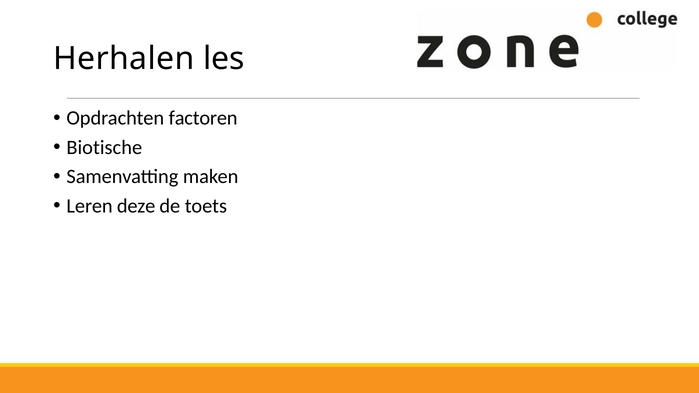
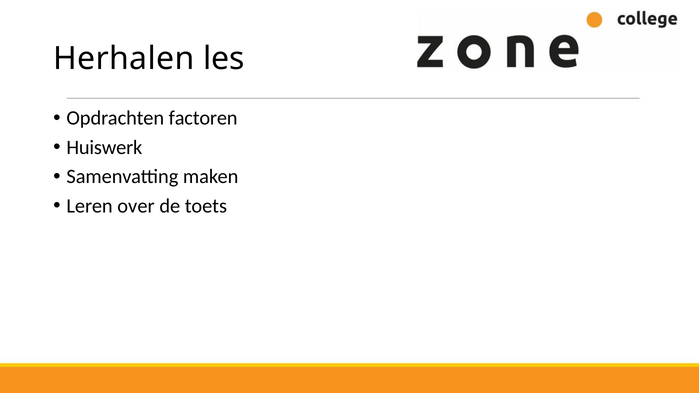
Biotische: Biotische -> Huiswerk (104, 147)
deze: deze -> over (136, 206)
